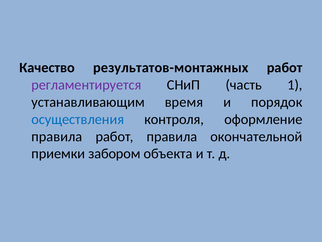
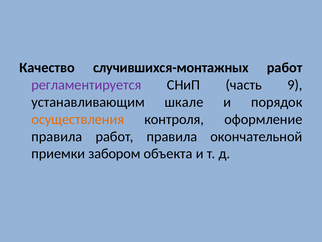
результатов-монтажных: результатов-монтажных -> случившихся-монтажных (171, 68)
1: 1 -> 9 (295, 85)
время: время -> шкале (184, 102)
осуществления colour: blue -> orange (78, 119)
